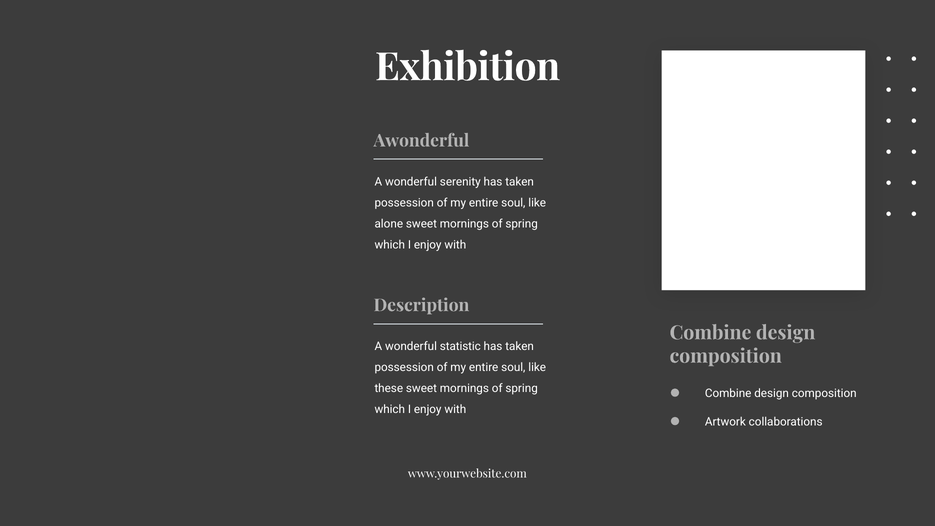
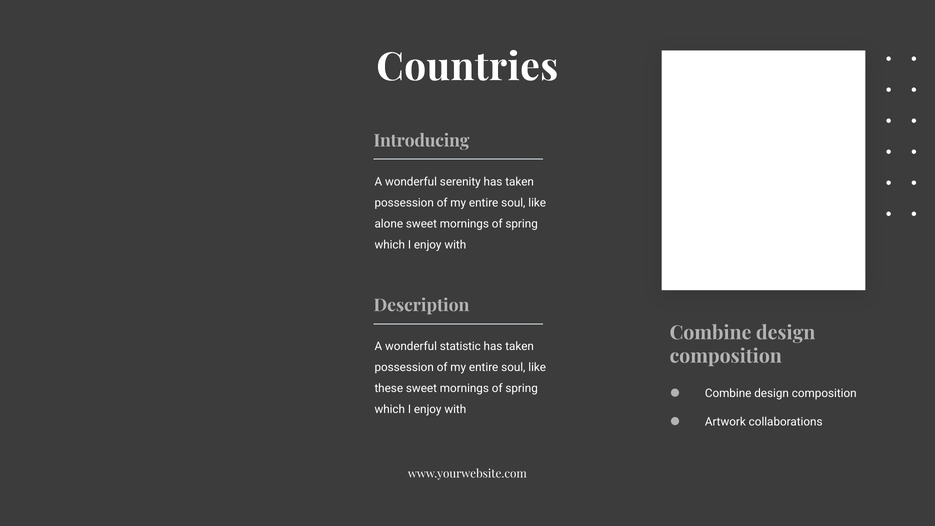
Exhibition: Exhibition -> Countries (467, 67)
Awonderful: Awonderful -> Introducing (422, 141)
